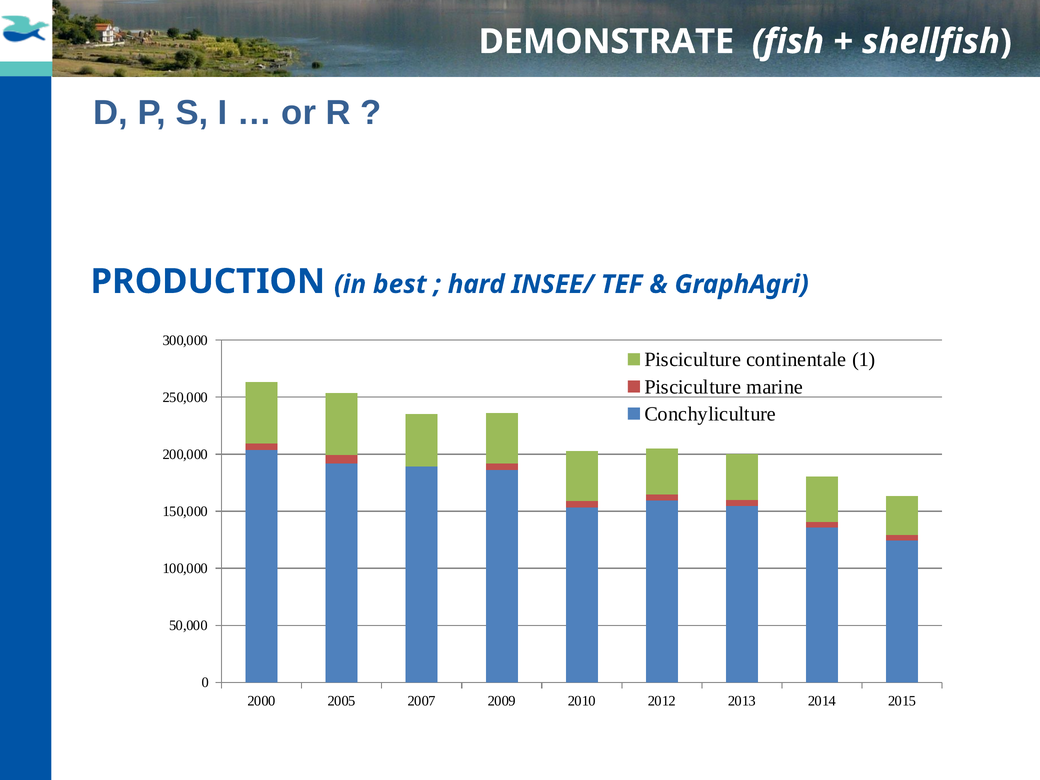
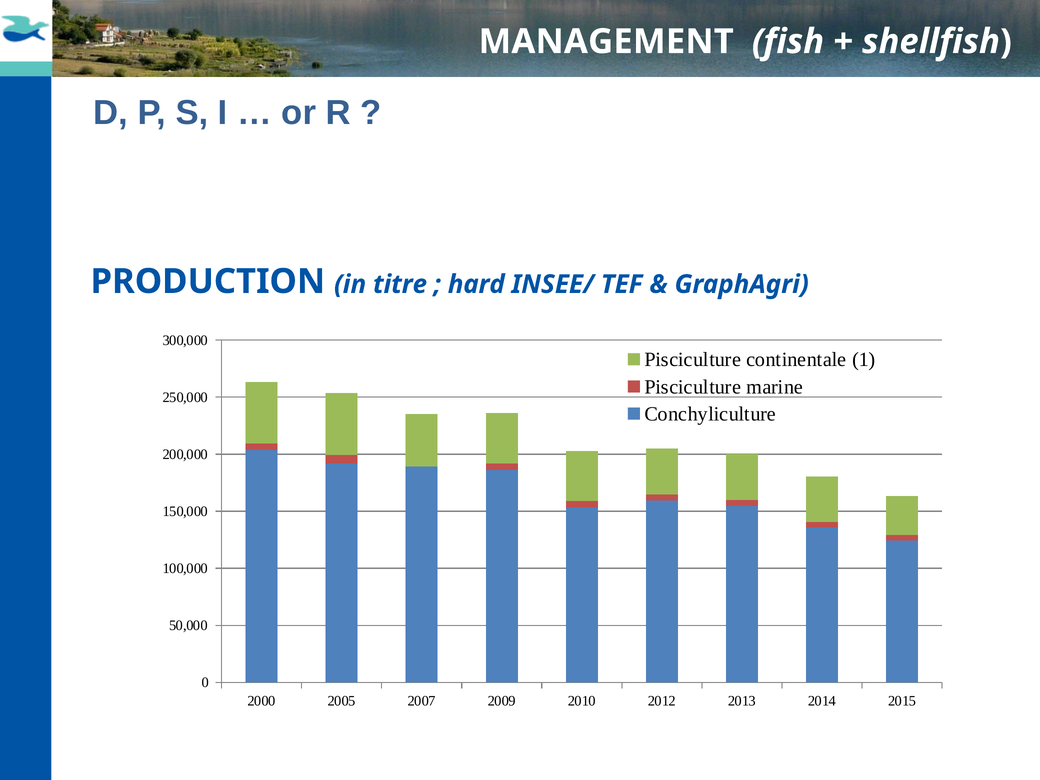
DEMONSTRATE: DEMONSTRATE -> MANAGEMENT (606, 42)
best: best -> titre (400, 284)
